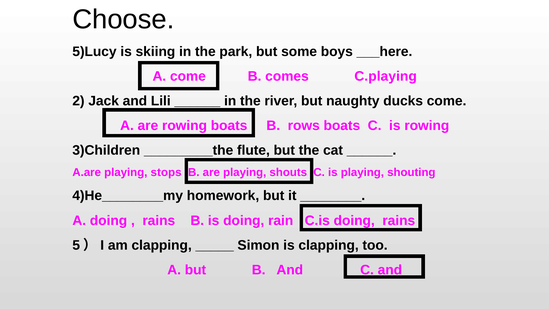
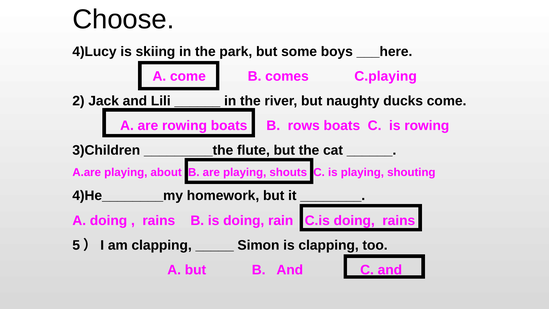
5)Lucy: 5)Lucy -> 4)Lucy (94, 52)
stops: stops -> about (166, 172)
